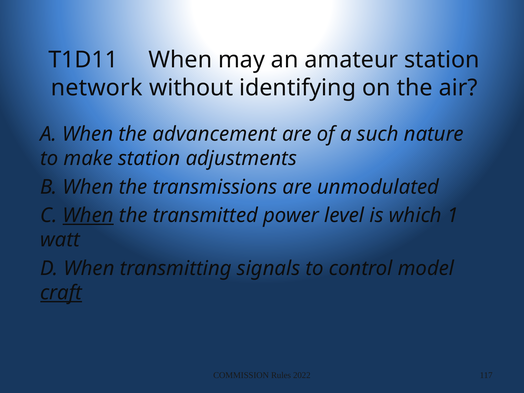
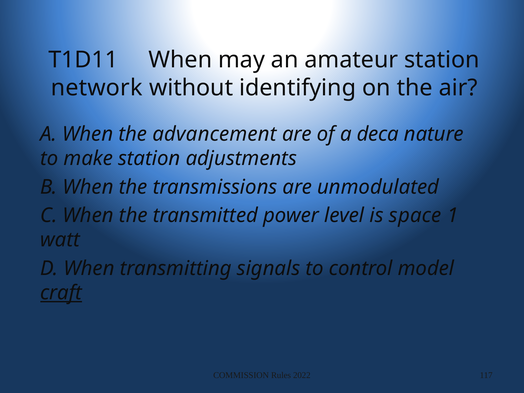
such: such -> deca (378, 134)
When underline: present -> none (88, 216)
which: which -> space (415, 216)
